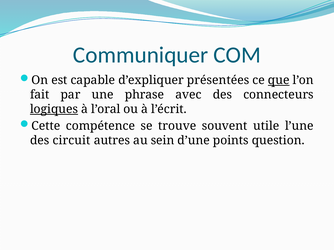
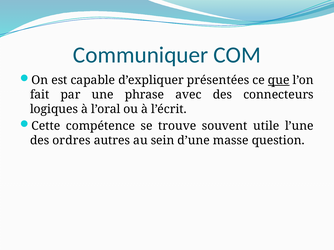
logiques underline: present -> none (54, 109)
circuit: circuit -> ordres (71, 141)
points: points -> masse (231, 141)
